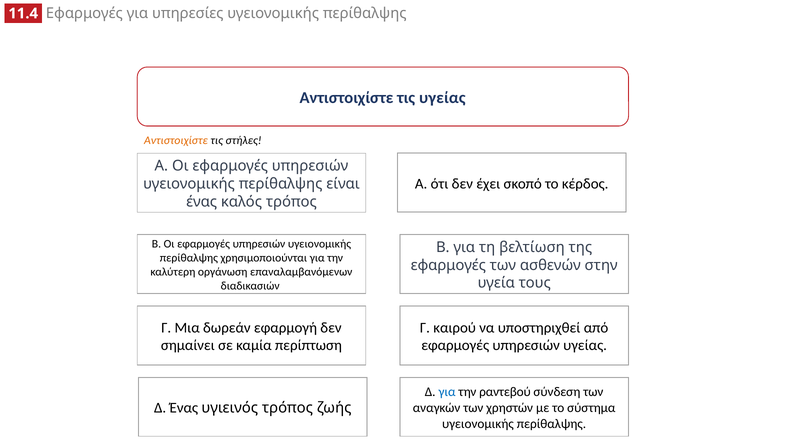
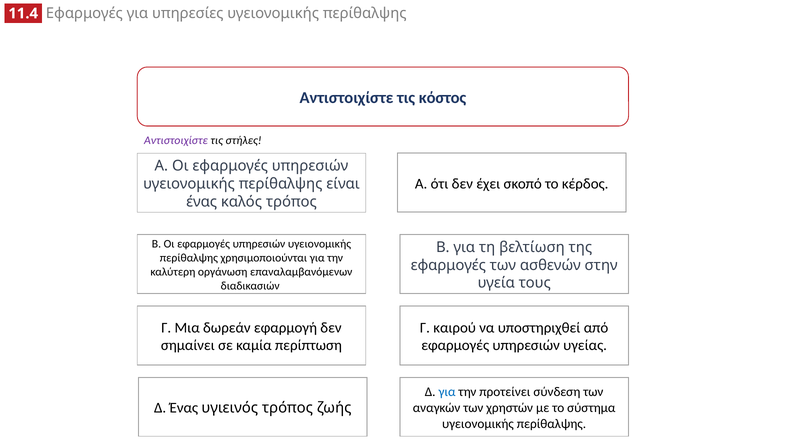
τις υγείας: υγείας -> κόστος (443, 98)
Αντιστοιχίστε colour: orange -> purple (176, 140)
ραντεβού: ραντεβού -> προτείνει (505, 392)
